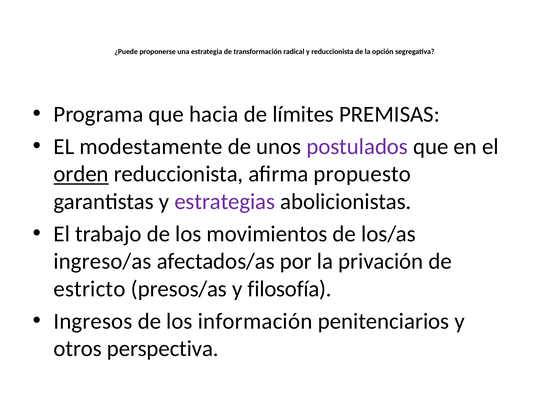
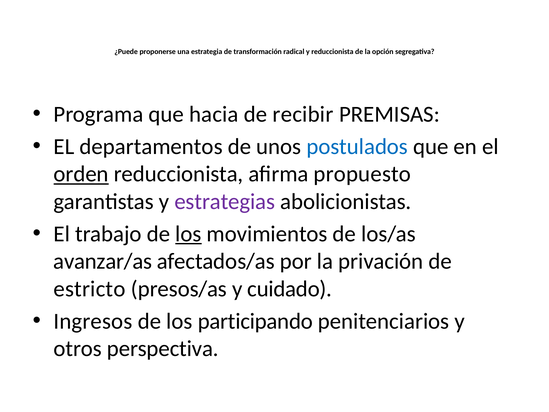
límites: límites -> recibir (303, 114)
modestamente: modestamente -> departamentos (151, 146)
postulados colour: purple -> blue (357, 146)
los underline: none -> present (188, 234)
ingreso/as: ingreso/as -> avanzar/as (103, 261)
filosofía: filosofía -> cuidado (290, 289)
información: información -> participando (255, 321)
